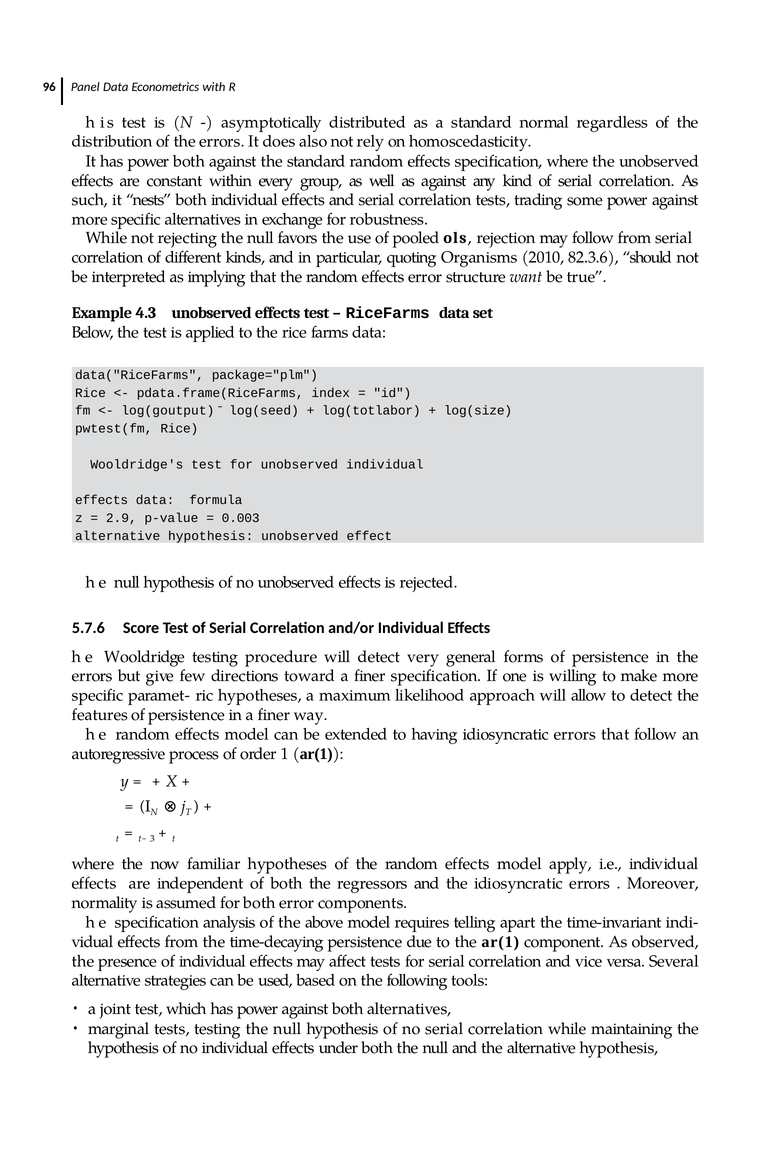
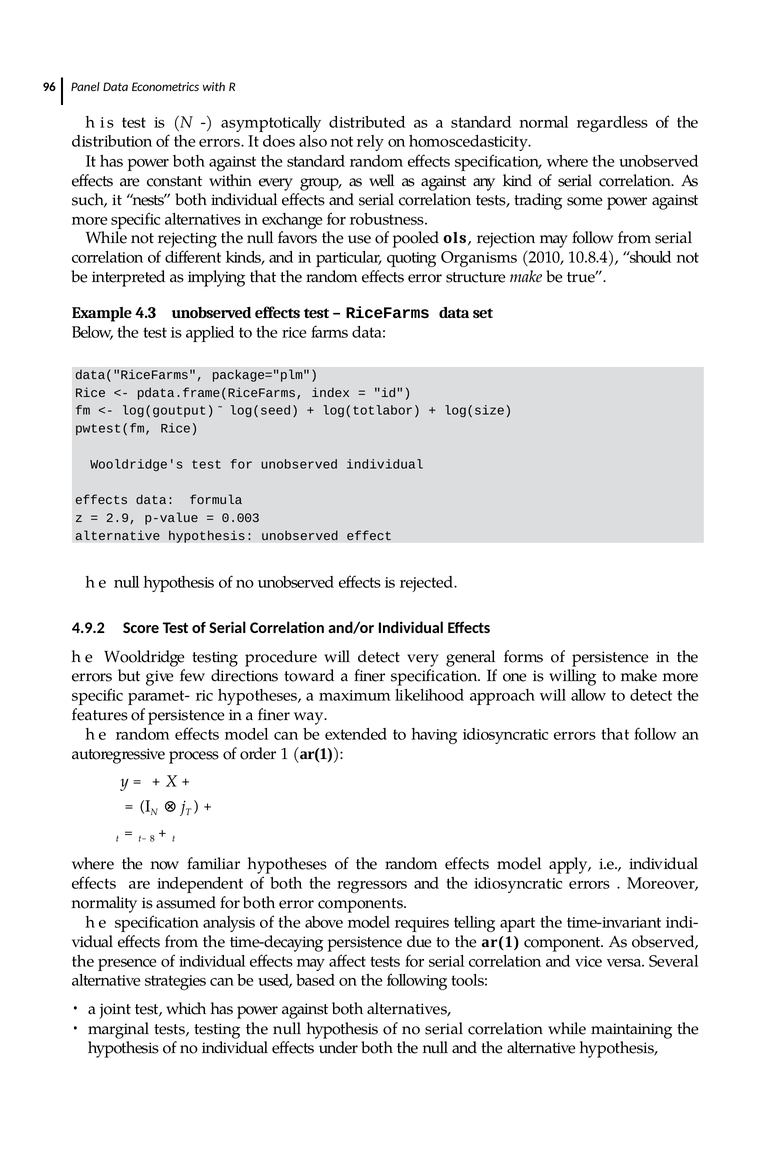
82.3.6: 82.3.6 -> 10.8.4 (594, 258)
structure want: want -> make (526, 277)
5.7.6: 5.7.6 -> 4.9.2 (88, 628)
3: 3 -> 8 (152, 839)
